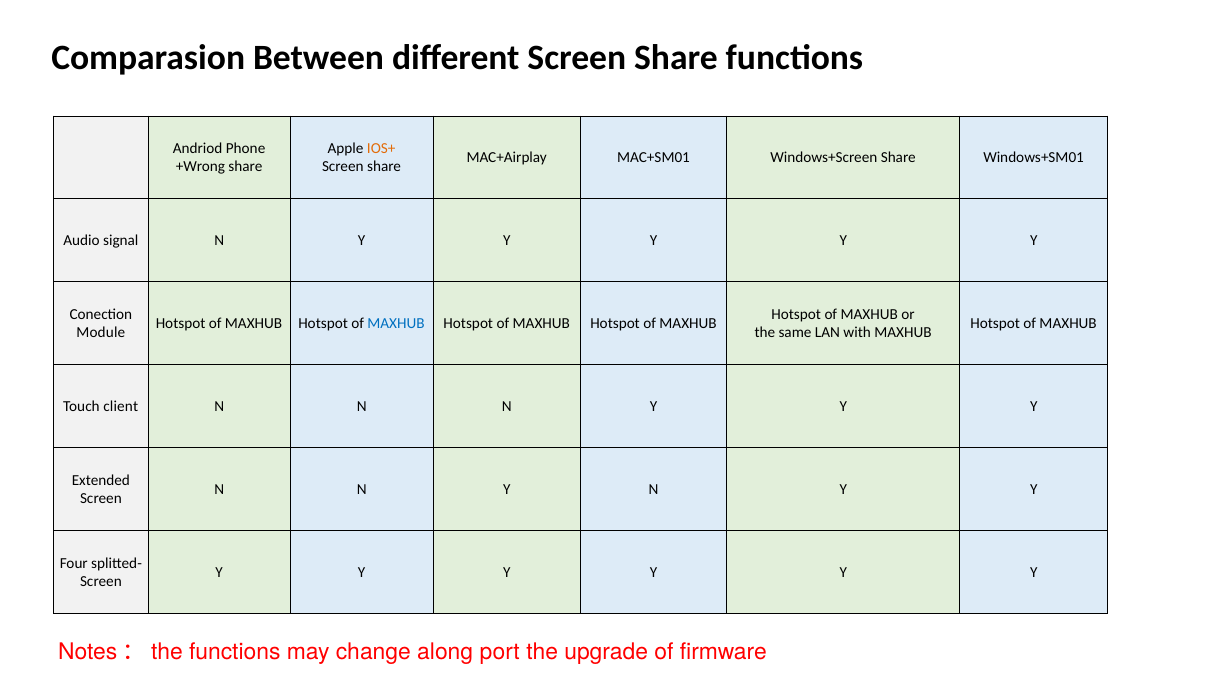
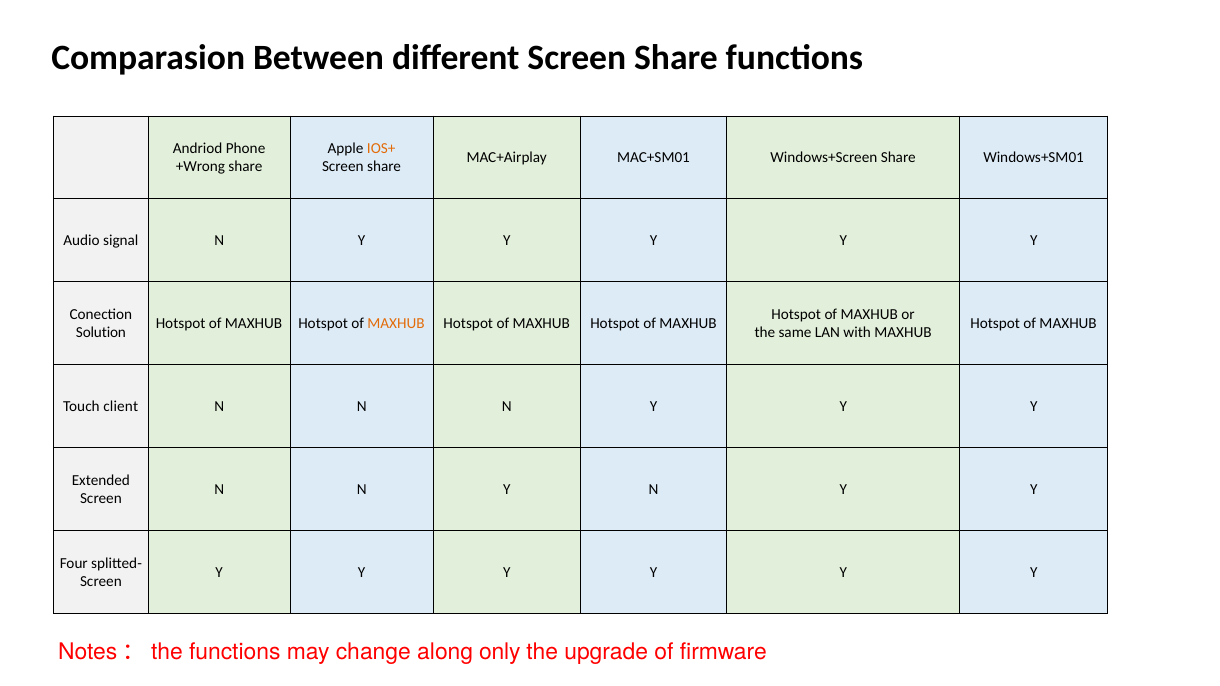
MAXHUB colour: blue -> orange (396, 323)
Module: Module -> Solution (101, 333)
port: port -> only (500, 652)
